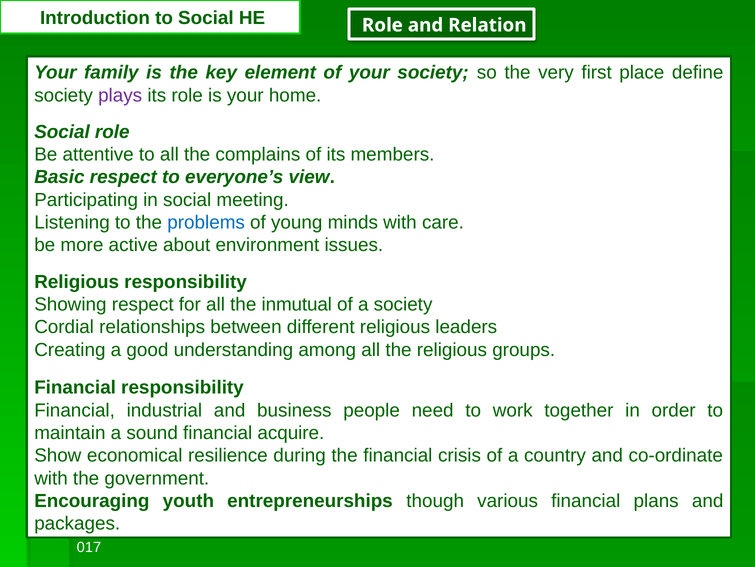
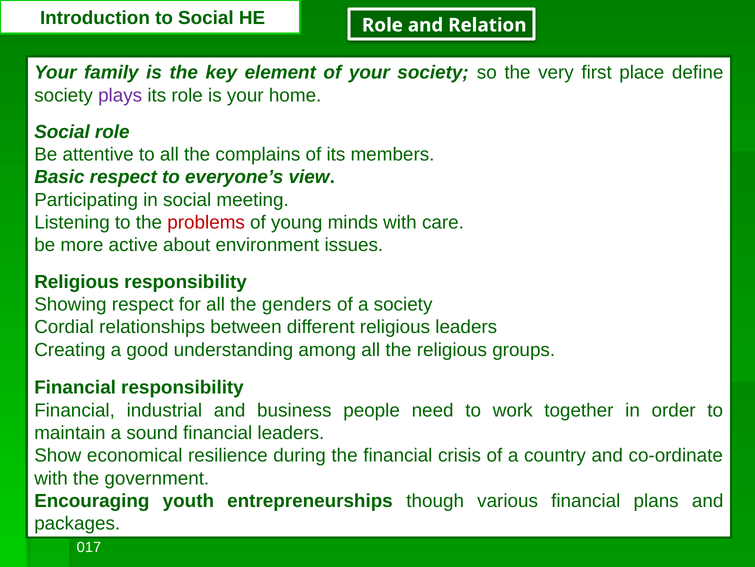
problems colour: blue -> red (206, 222)
inmutual: inmutual -> genders (297, 304)
financial acquire: acquire -> leaders (291, 432)
